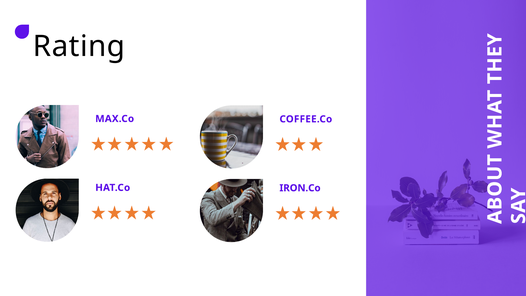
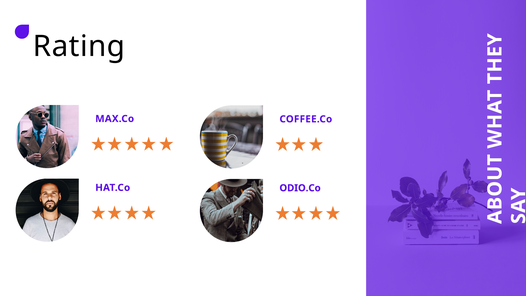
IRON.Co: IRON.Co -> ODIO.Co (300, 188)
